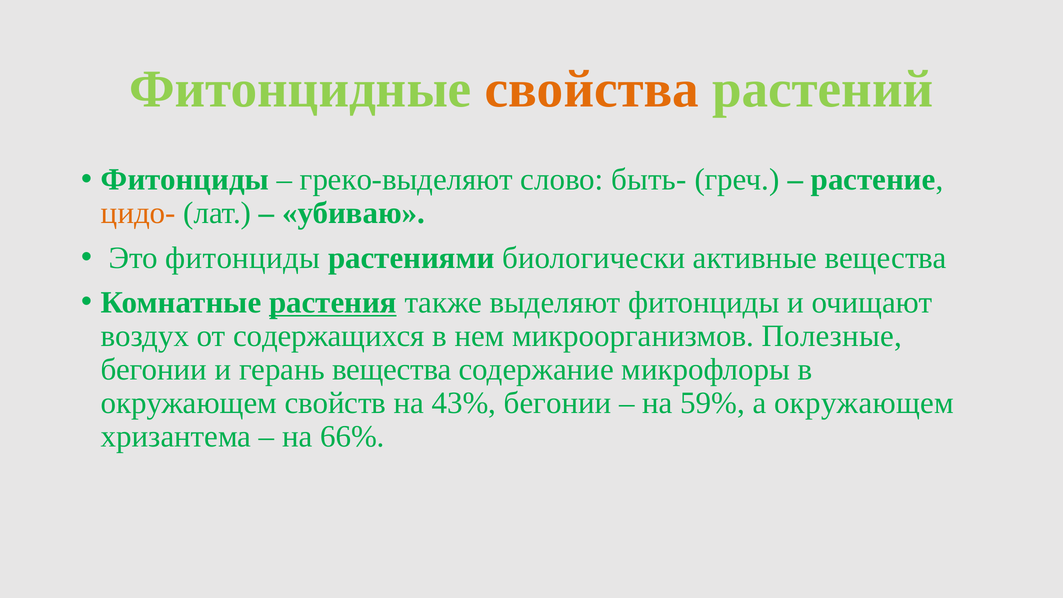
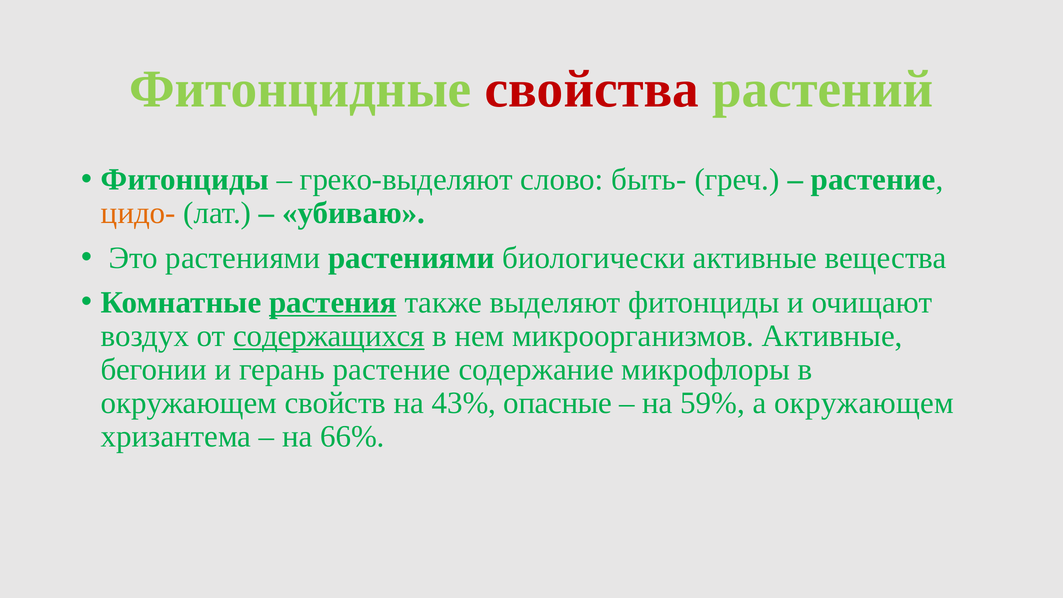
свойства colour: orange -> red (592, 89)
Это фитонциды: фитонциды -> растениями (243, 258)
содержащихся underline: none -> present (329, 336)
микроорганизмов Полезные: Полезные -> Активные (832, 336)
герань вещества: вещества -> растение (392, 369)
43% бегонии: бегонии -> опасные (558, 403)
